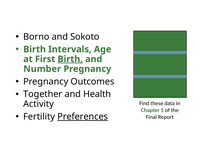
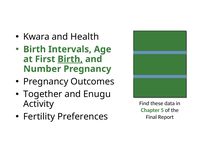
Borno: Borno -> Kwara (36, 37)
Sokoto: Sokoto -> Health (85, 37)
Health: Health -> Enugu (97, 94)
Preferences underline: present -> none (83, 117)
